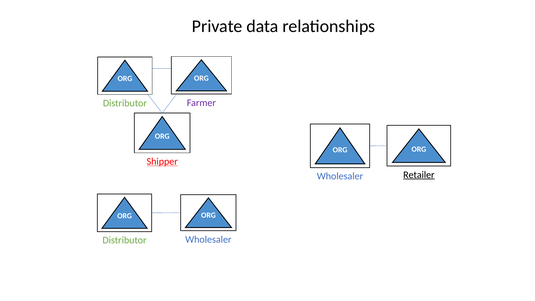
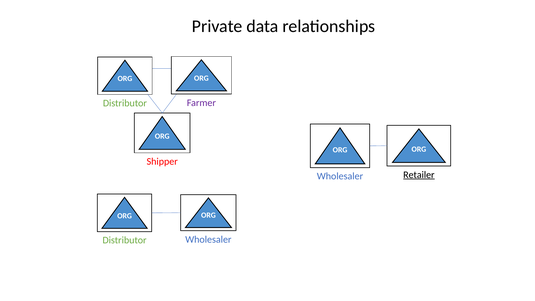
Shipper underline: present -> none (162, 161)
